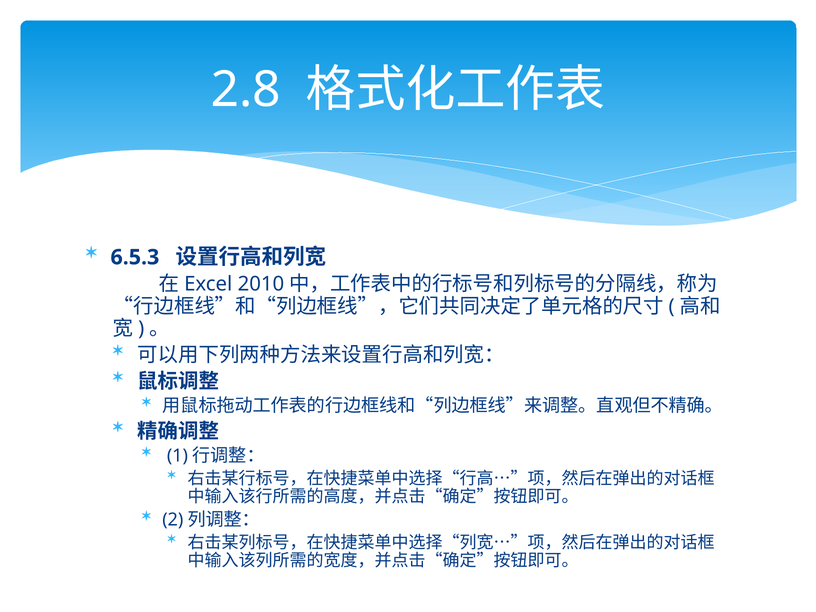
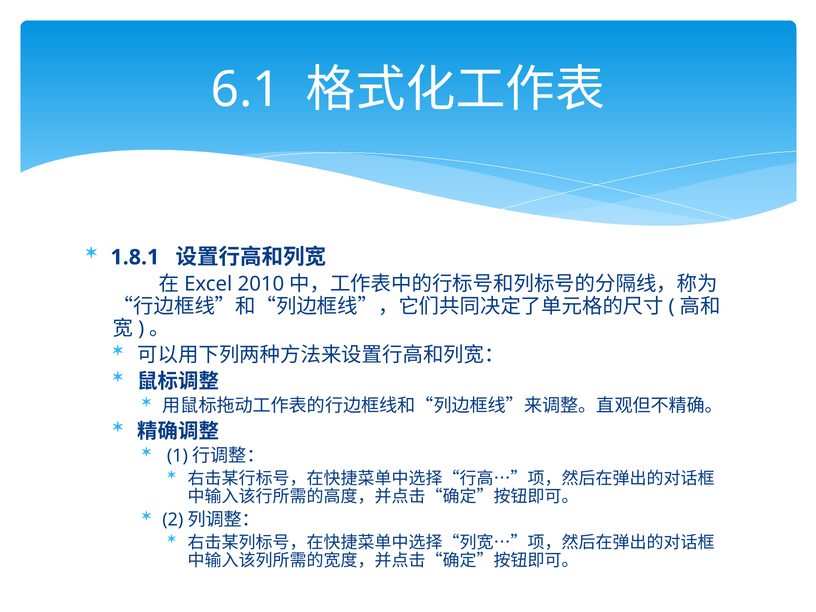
2.8: 2.8 -> 6.1 (246, 90)
6.5.3: 6.5.3 -> 1.8.1 (135, 257)
